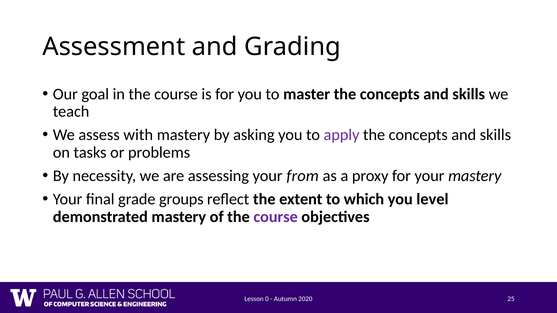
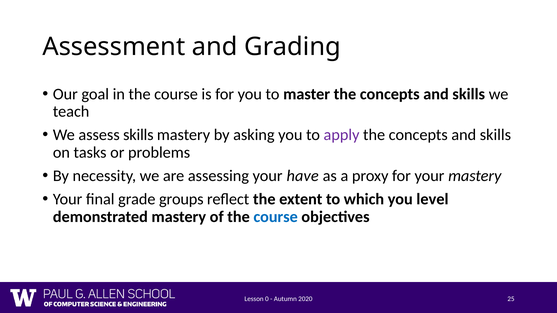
assess with: with -> skills (138, 135)
from: from -> have (303, 176)
course colour: purple -> blue (276, 217)
